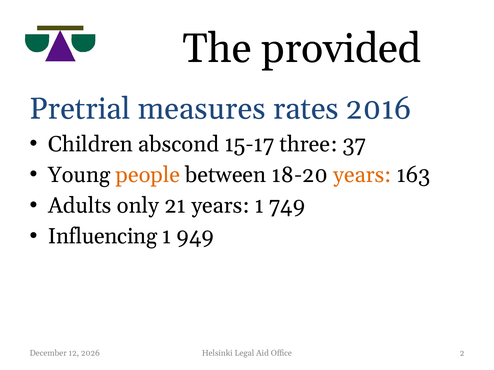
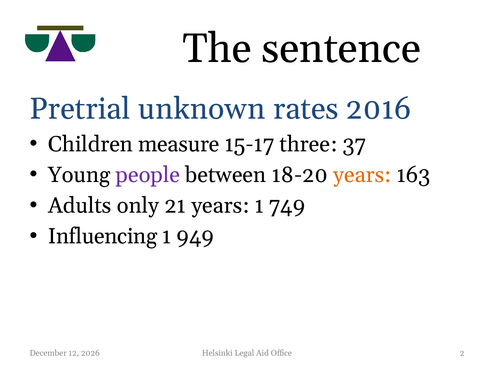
provided: provided -> sentence (341, 49)
measures: measures -> unknown (202, 109)
abscond: abscond -> measure (179, 144)
people colour: orange -> purple (148, 175)
